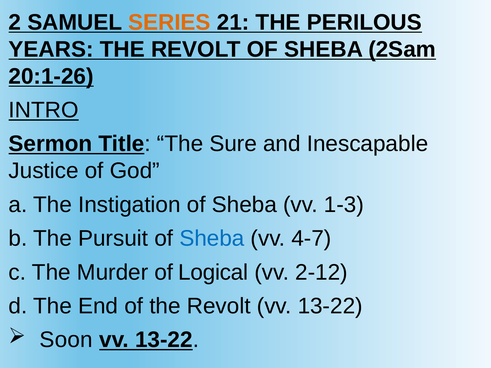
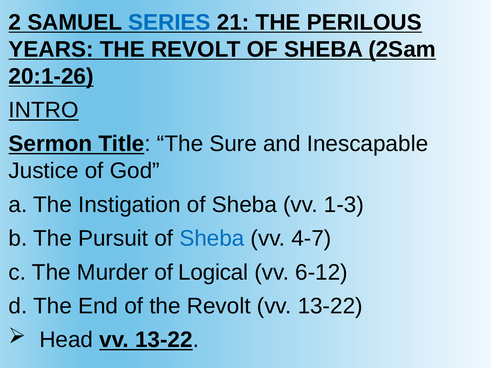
SERIES colour: orange -> blue (169, 22)
2-12: 2-12 -> 6-12 (321, 272)
Soon: Soon -> Head (66, 340)
